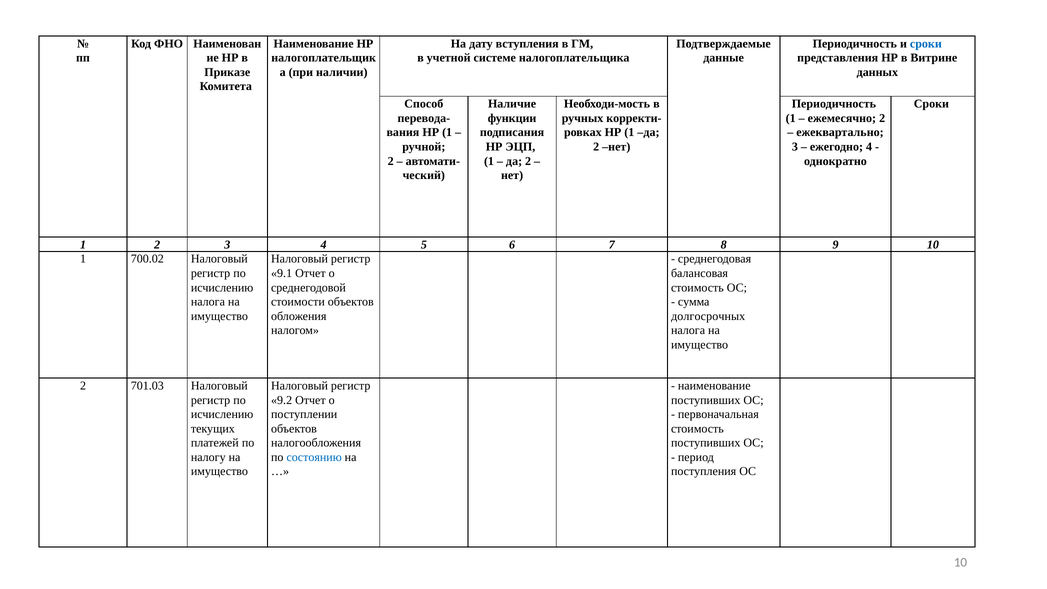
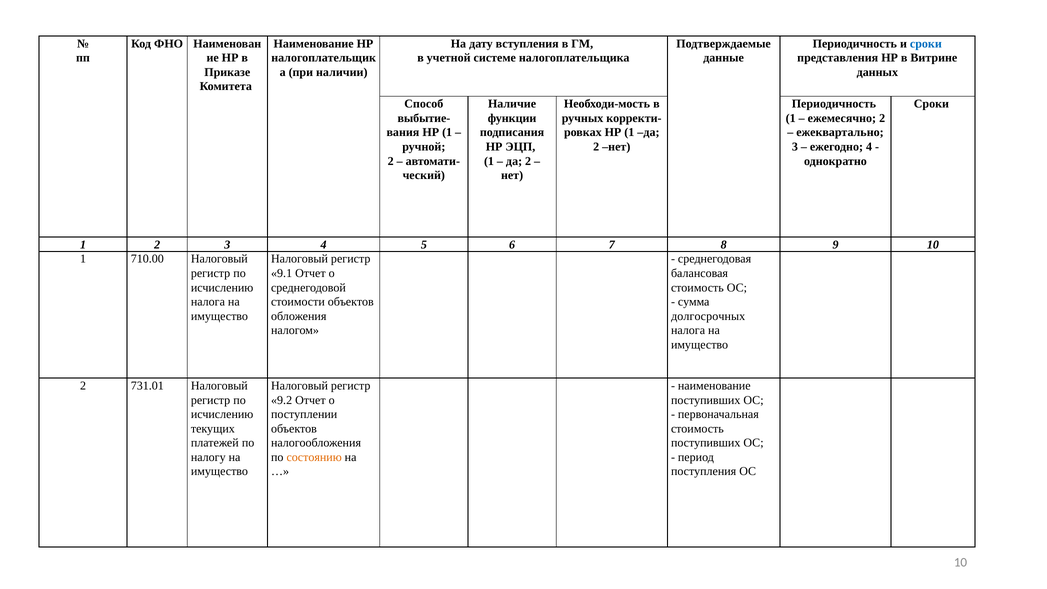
перевода-: перевода- -> выбытие- (424, 118)
700.02: 700.02 -> 710.00 (147, 259)
701.03: 701.03 -> 731.01 (147, 386)
состоянию colour: blue -> orange (314, 457)
